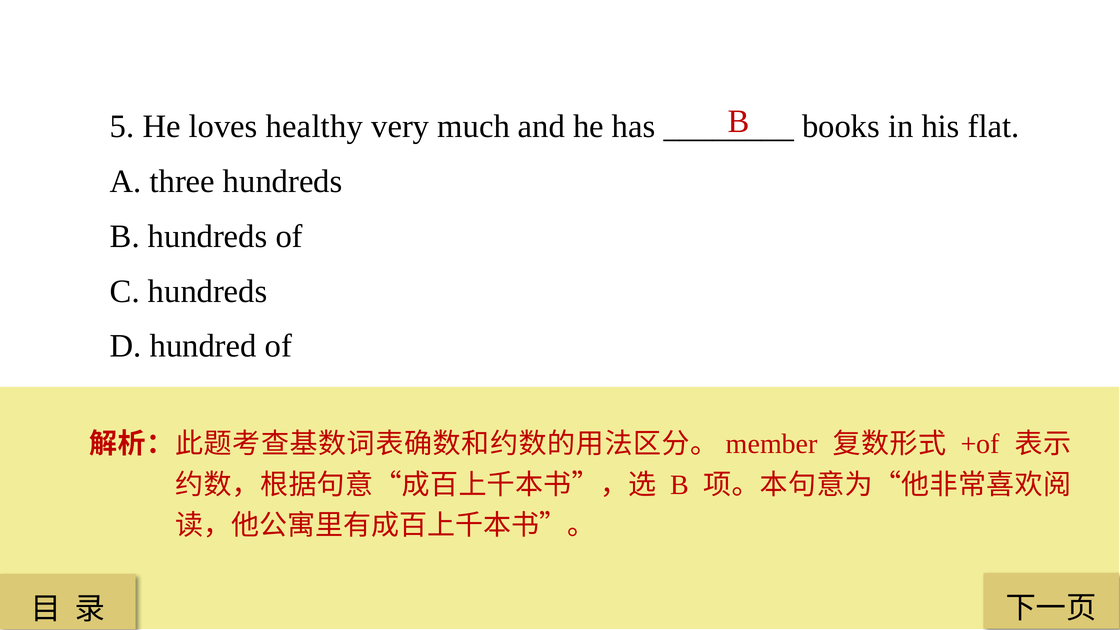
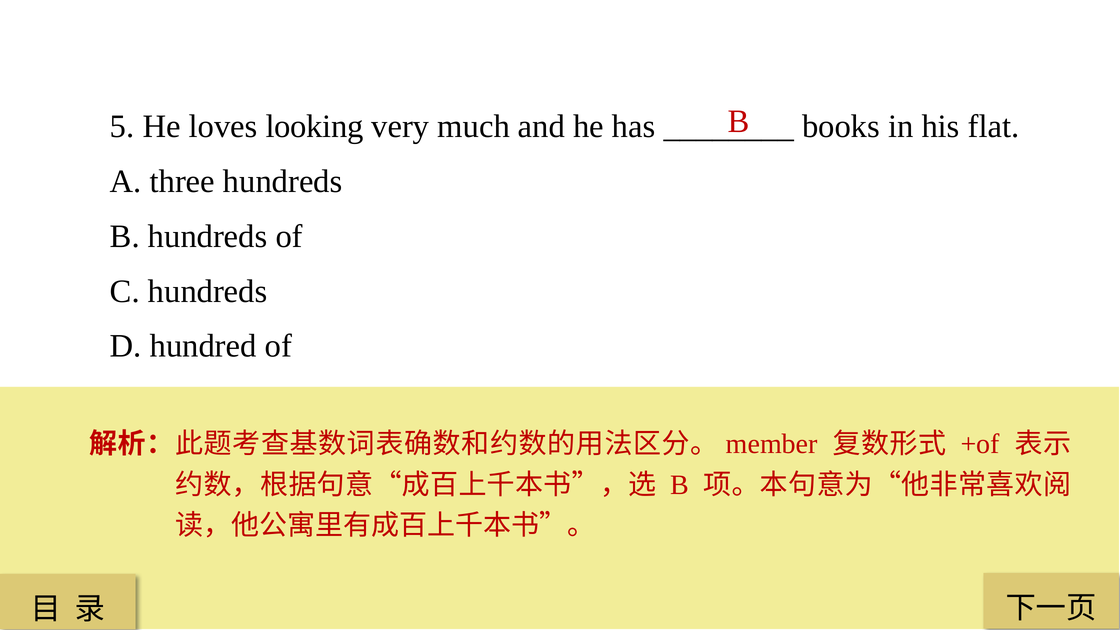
healthy: healthy -> looking (315, 127)
